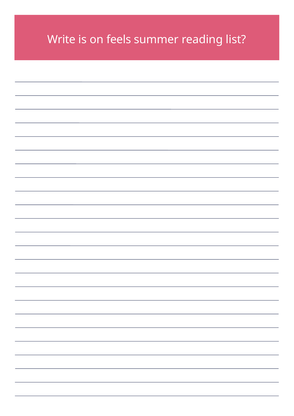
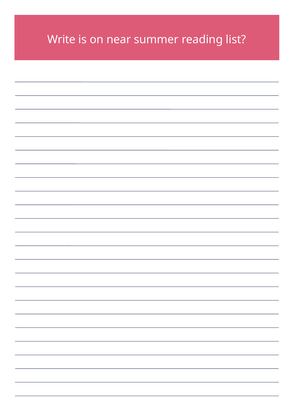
feels: feels -> near (119, 40)
